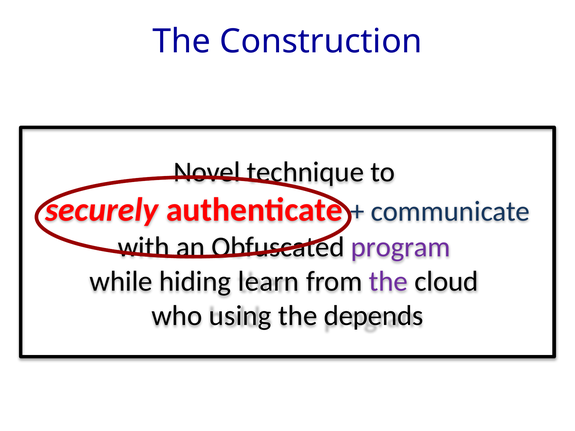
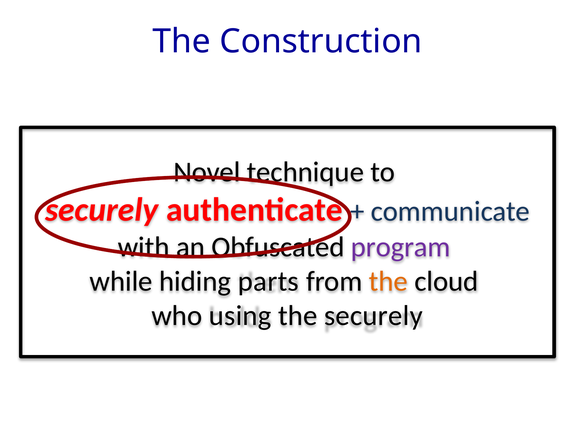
learn: learn -> parts (268, 282)
the colour: purple -> orange (388, 282)
the depends: depends -> securely (373, 316)
